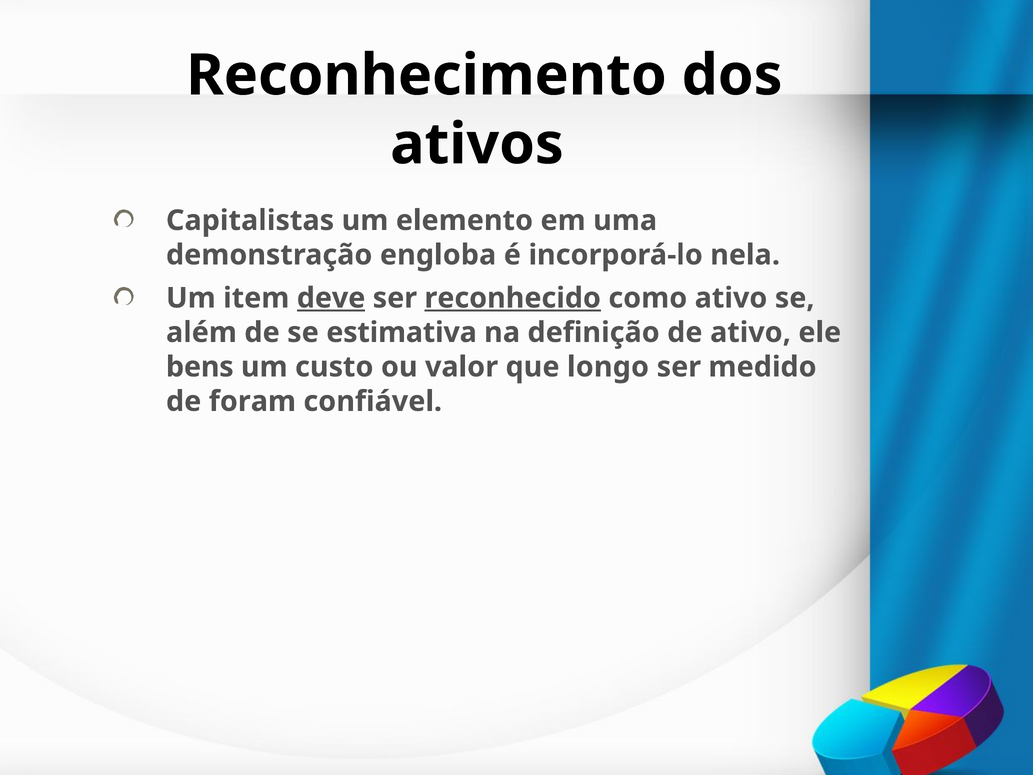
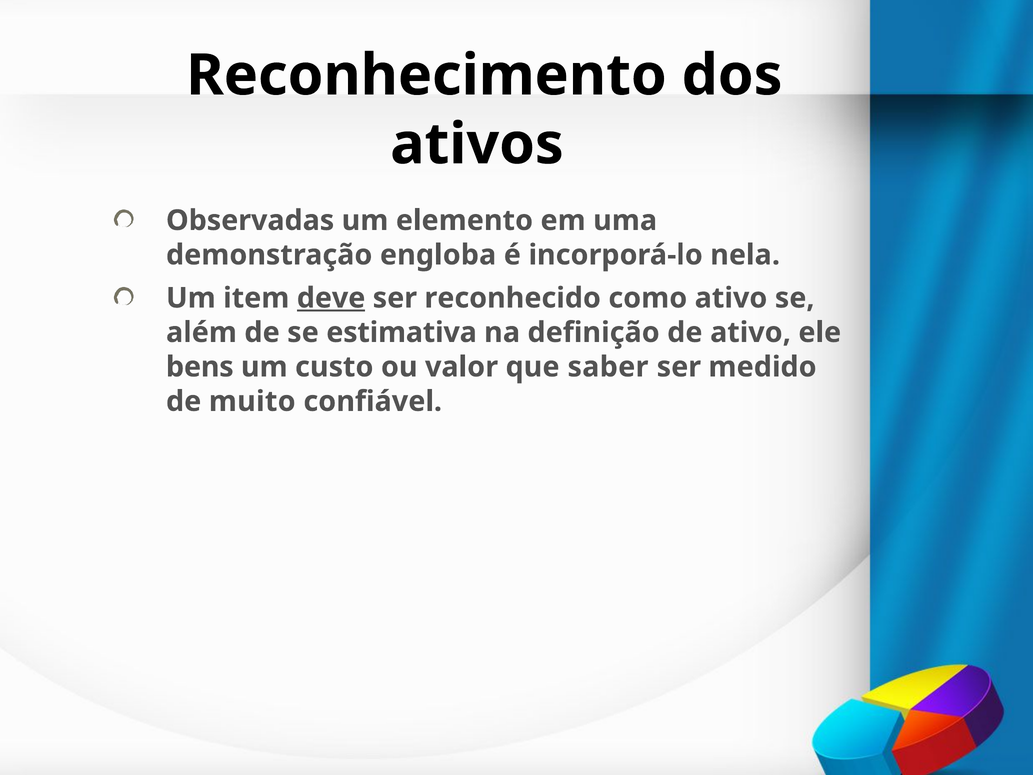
Capitalistas: Capitalistas -> Observadas (250, 220)
reconhecido underline: present -> none (513, 298)
longo: longo -> saber (608, 367)
foram: foram -> muito (252, 401)
